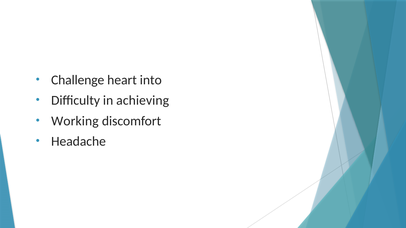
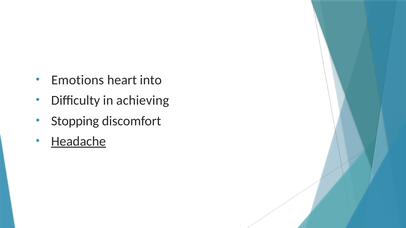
Challenge: Challenge -> Emotions (78, 80)
Working: Working -> Stopping (75, 121)
Headache underline: none -> present (78, 142)
